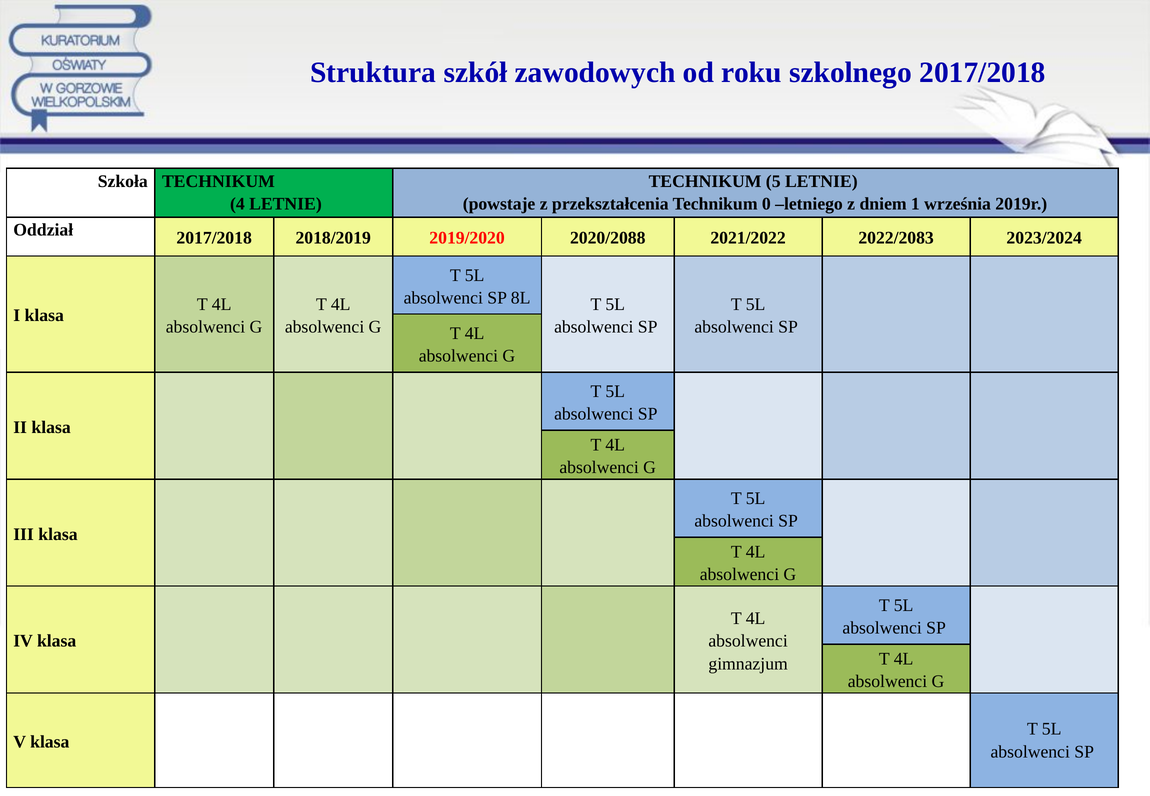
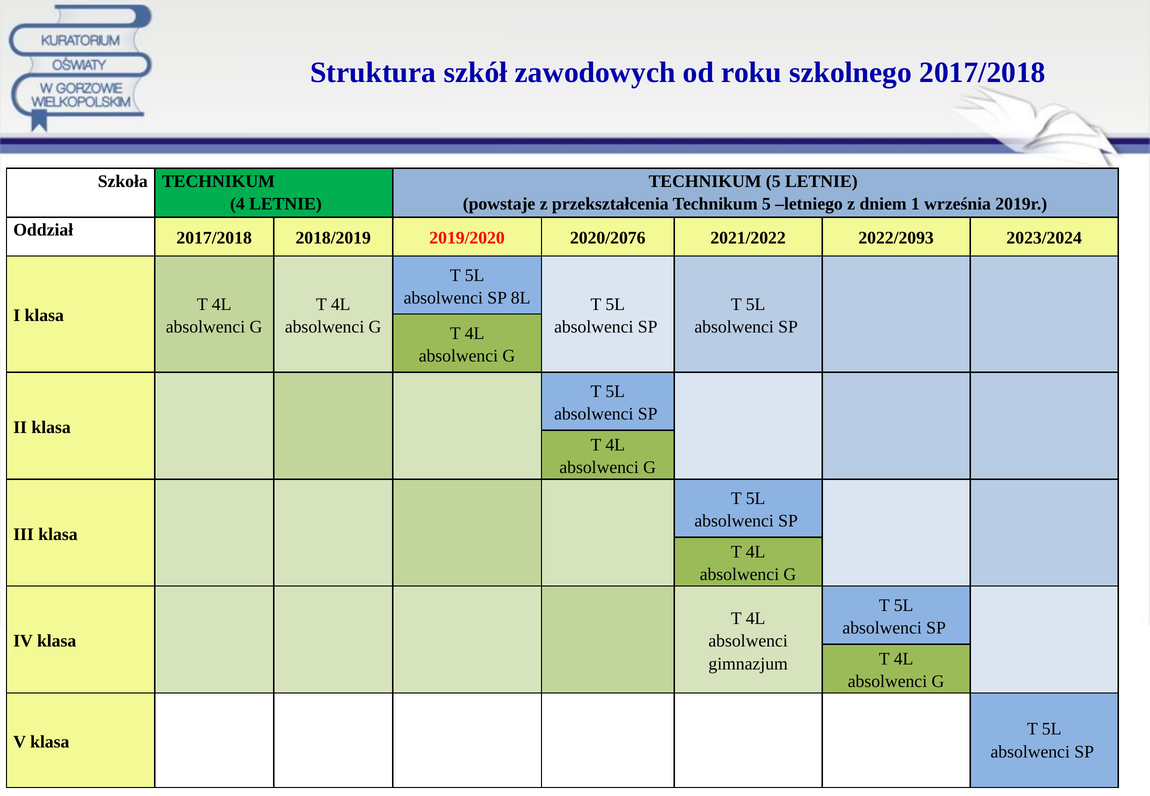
przekształcenia Technikum 0: 0 -> 5 (766, 204)
2020/2088: 2020/2088 -> 2020/2076 (608, 238)
2022/2083: 2022/2083 -> 2022/2093 (896, 238)
